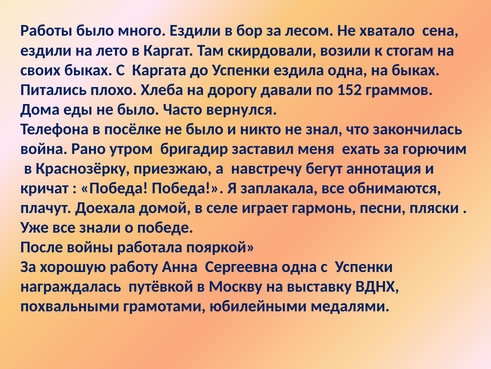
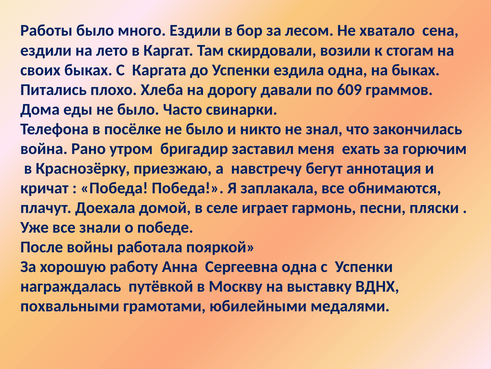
152: 152 -> 609 (349, 89)
вернулся: вернулся -> свинарки (242, 109)
